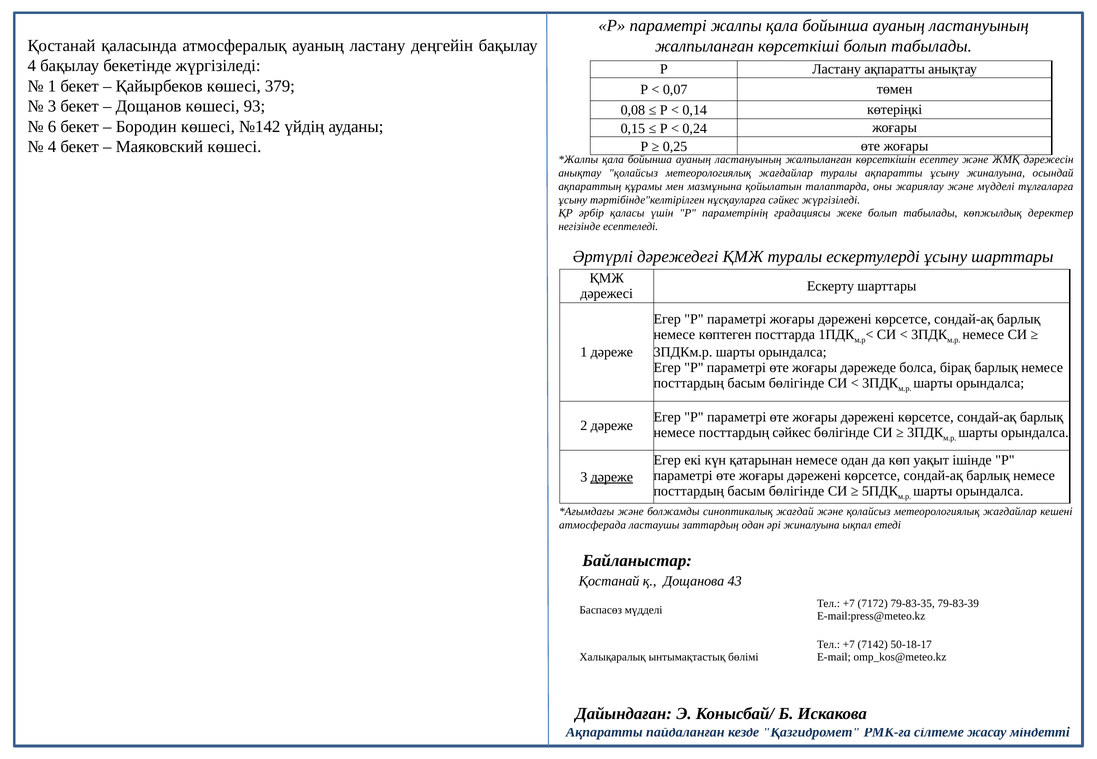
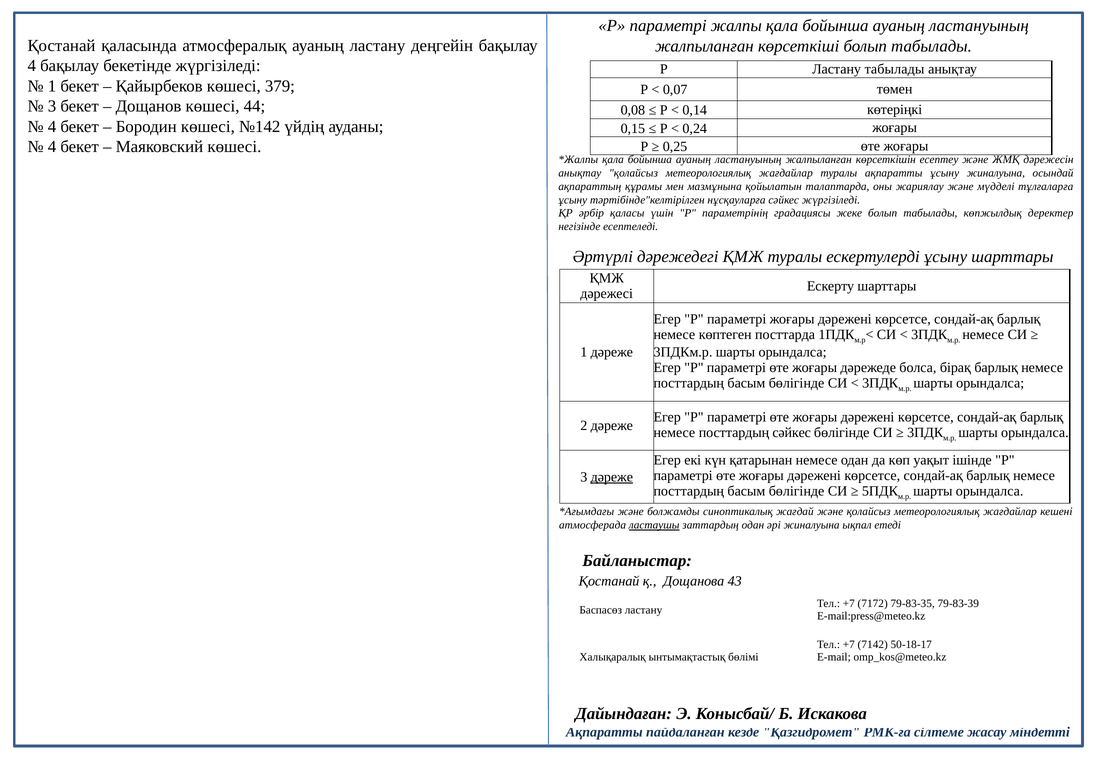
Ластану ақпаратты: ақпаратты -> табылады (895, 69)
93: 93 -> 44 (254, 106)
6: 6 -> 4 (52, 127)
ластаушы underline: none -> present (654, 526)
Баспасөз мүдделі: мүдделі -> ластану (644, 610)
